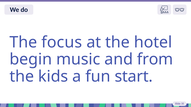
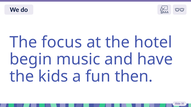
from: from -> have (155, 60)
start: start -> then (134, 77)
